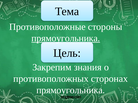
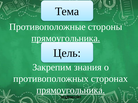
прямоугольника underline: none -> present (71, 91)
